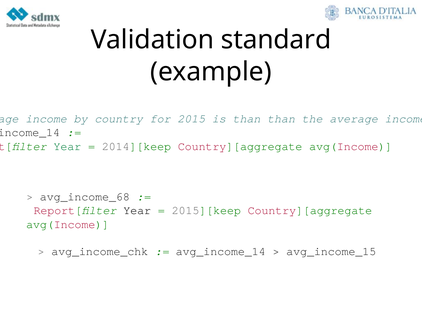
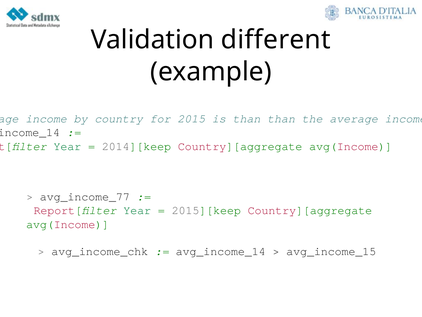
standard: standard -> different (276, 40)
avg_income_68: avg_income_68 -> avg_income_77 (85, 196)
Year colour: black -> green (137, 210)
